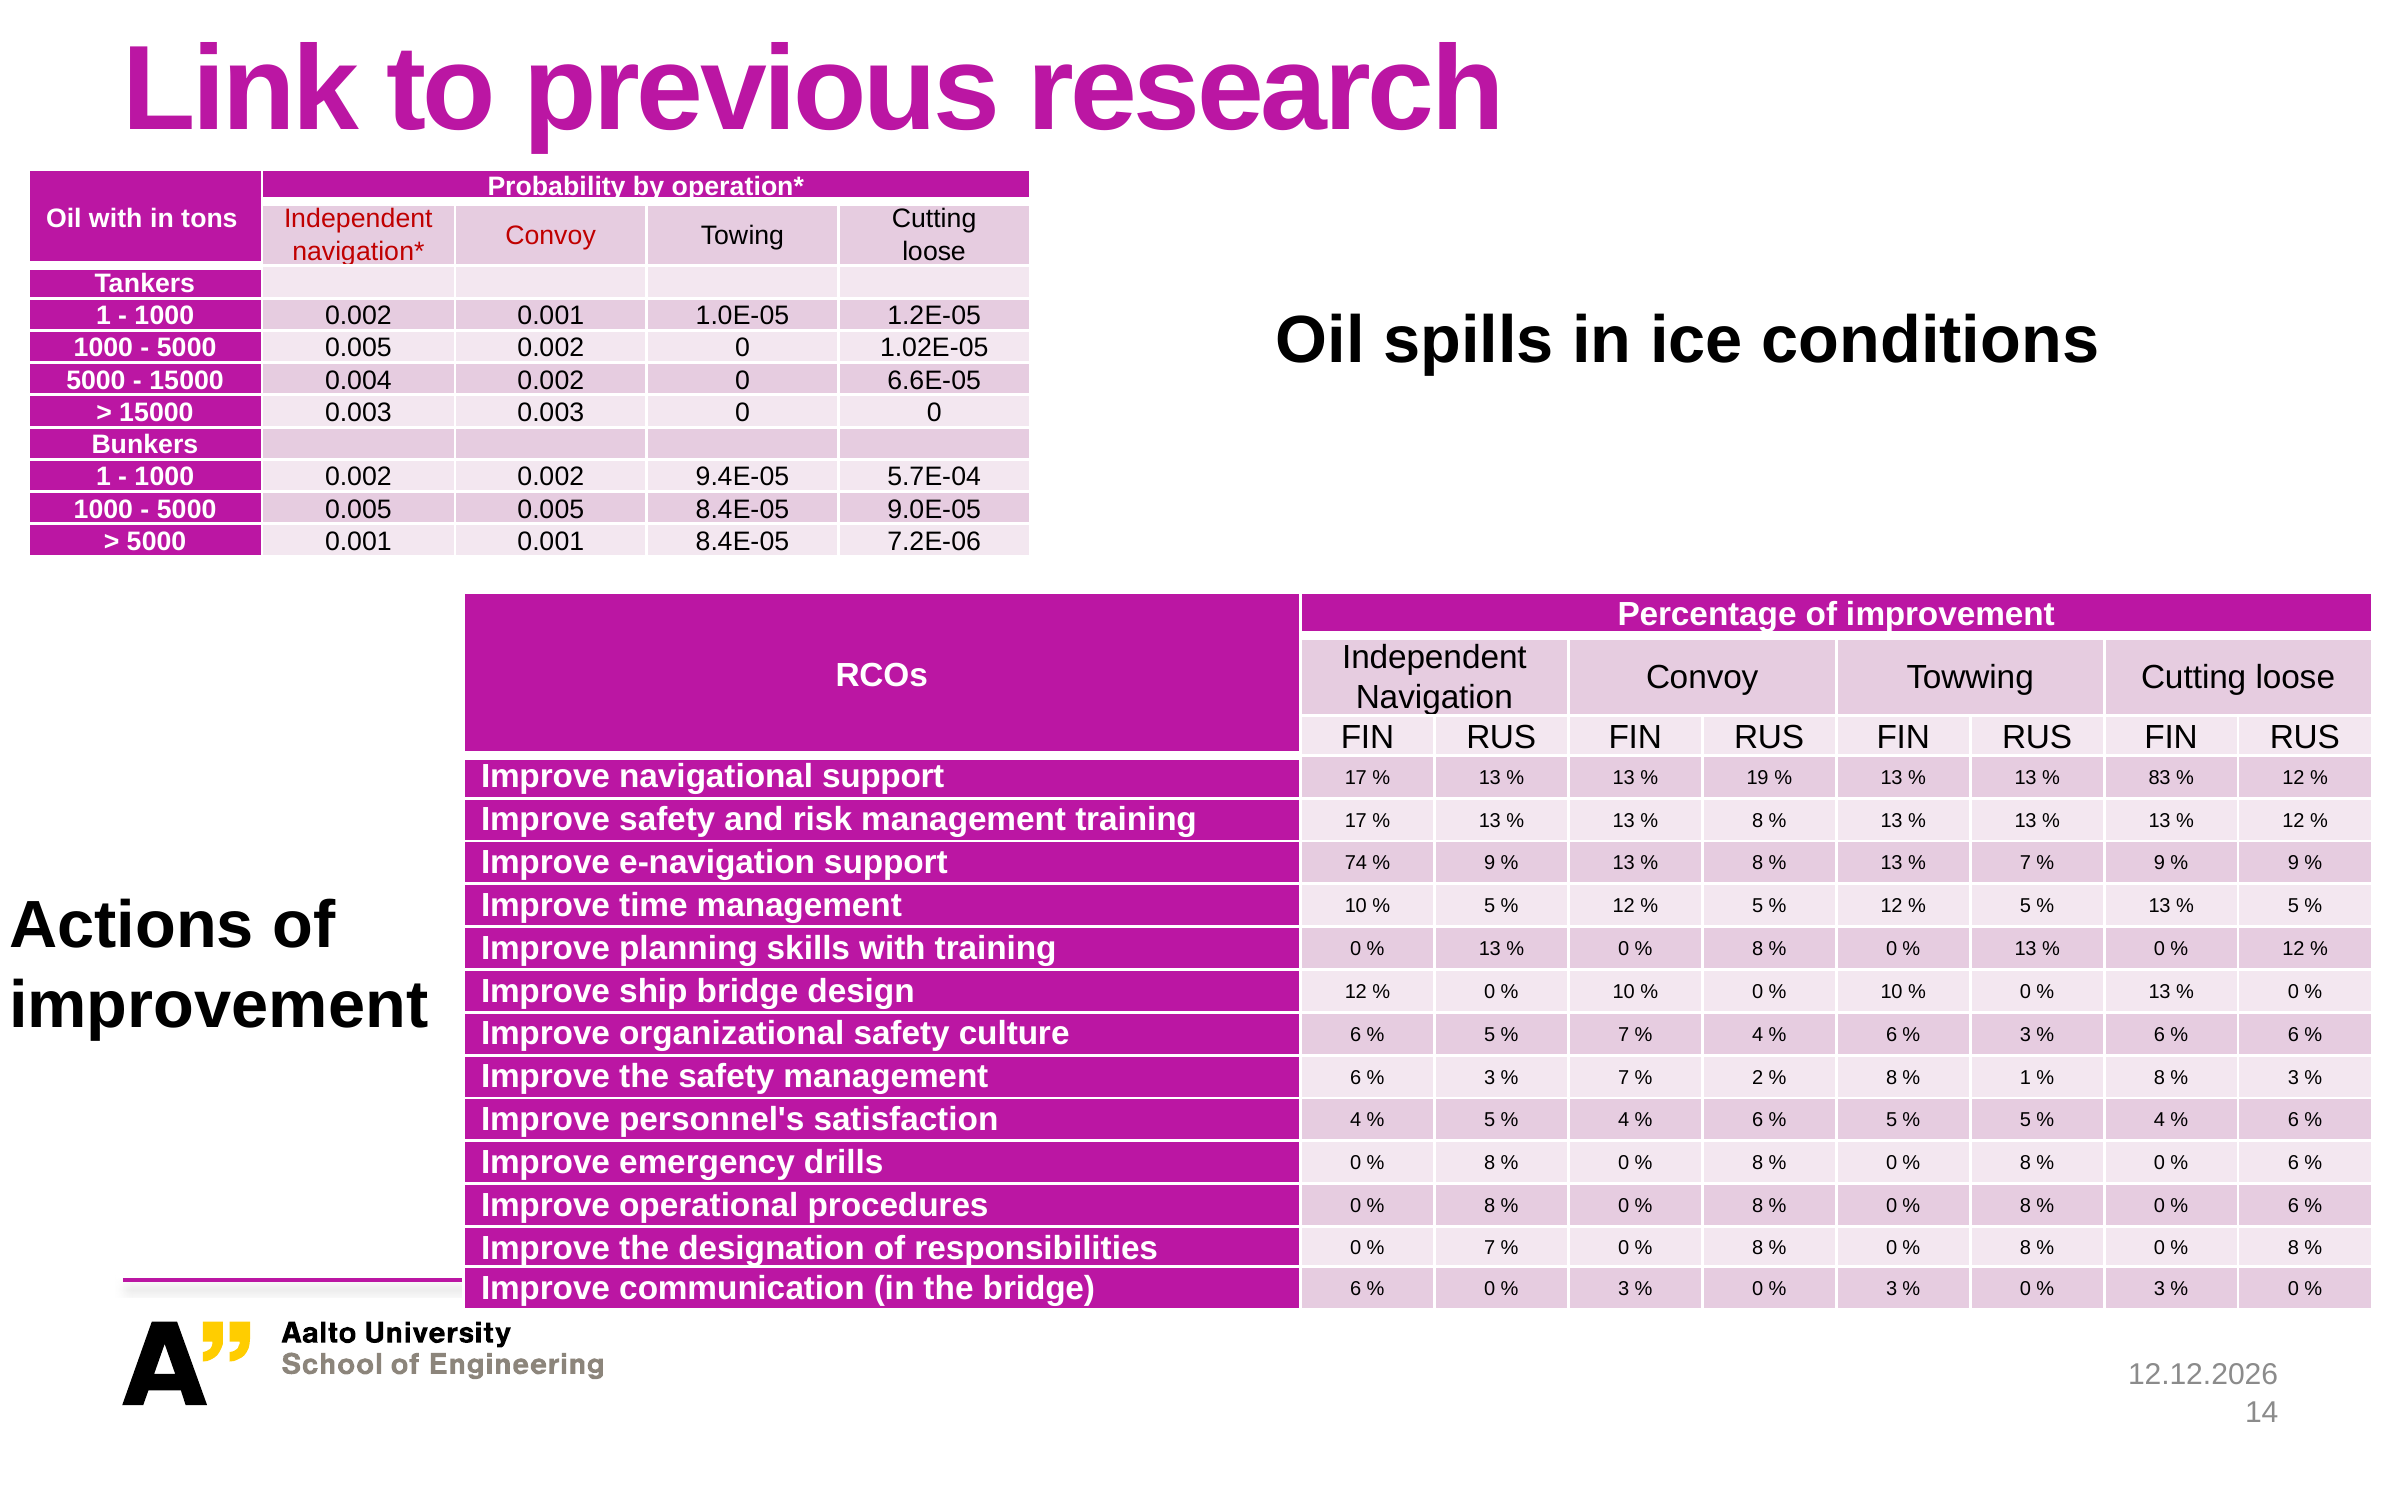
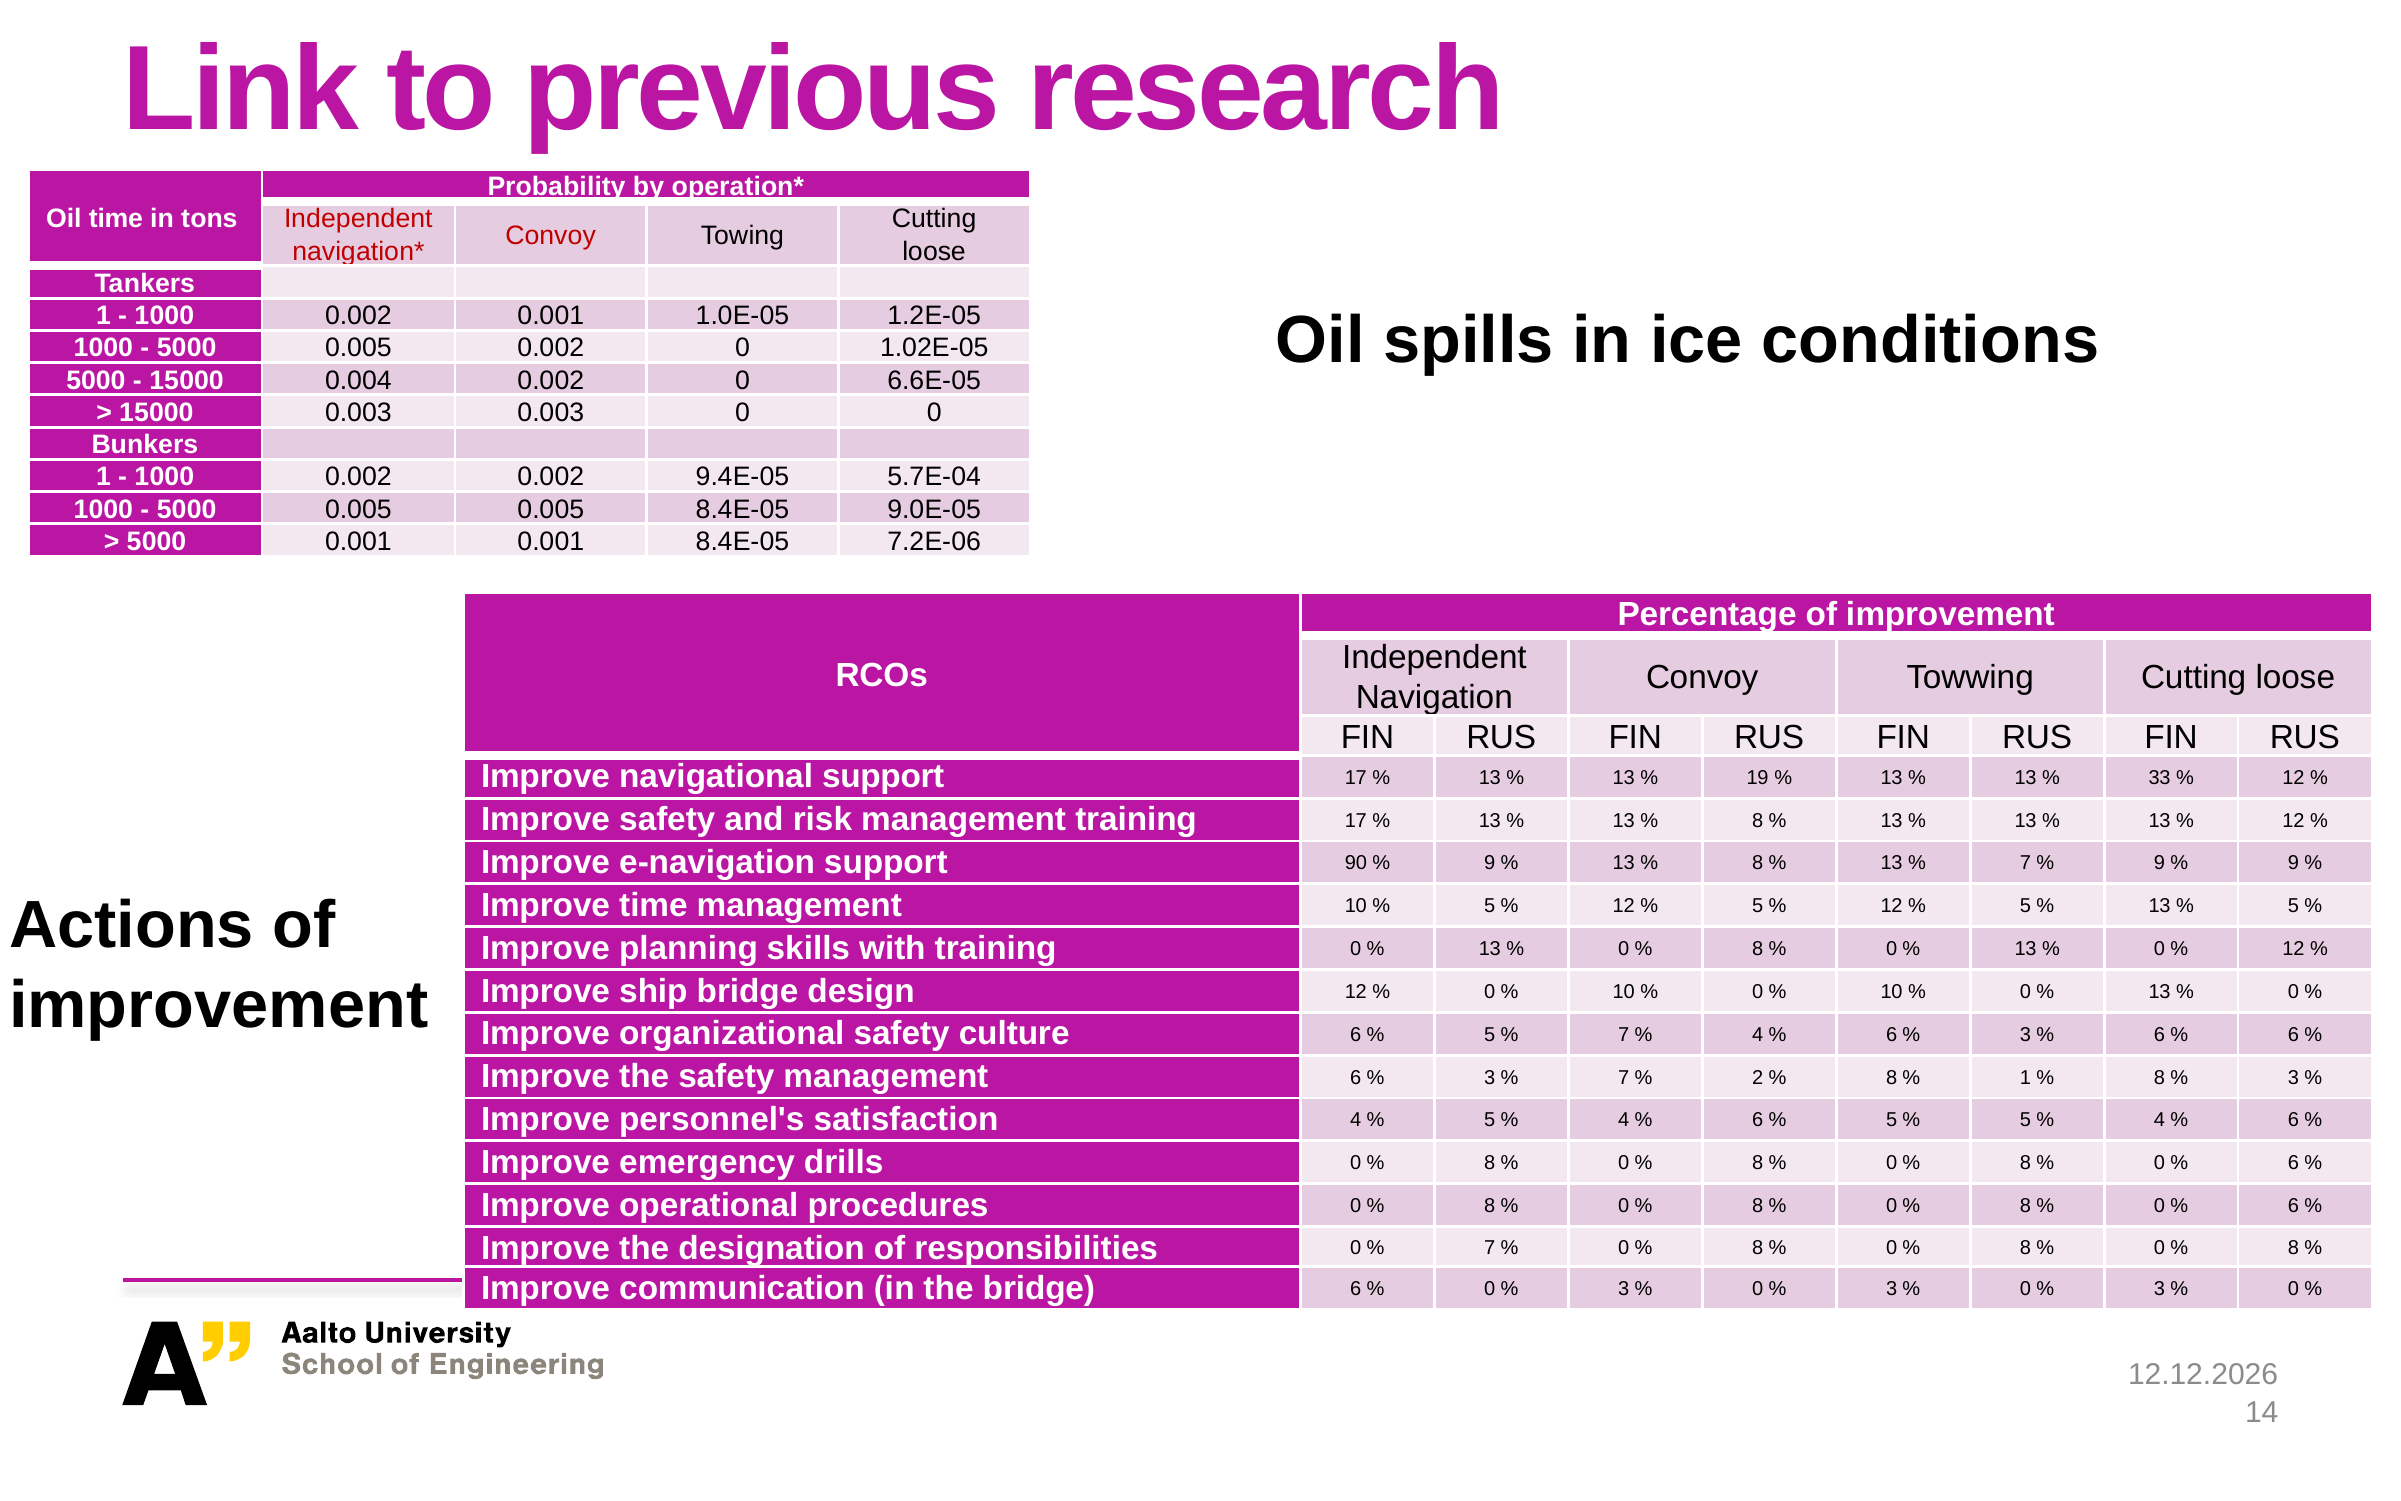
Oil with: with -> time (116, 219)
83: 83 -> 33 (2160, 777)
74: 74 -> 90 (1356, 863)
